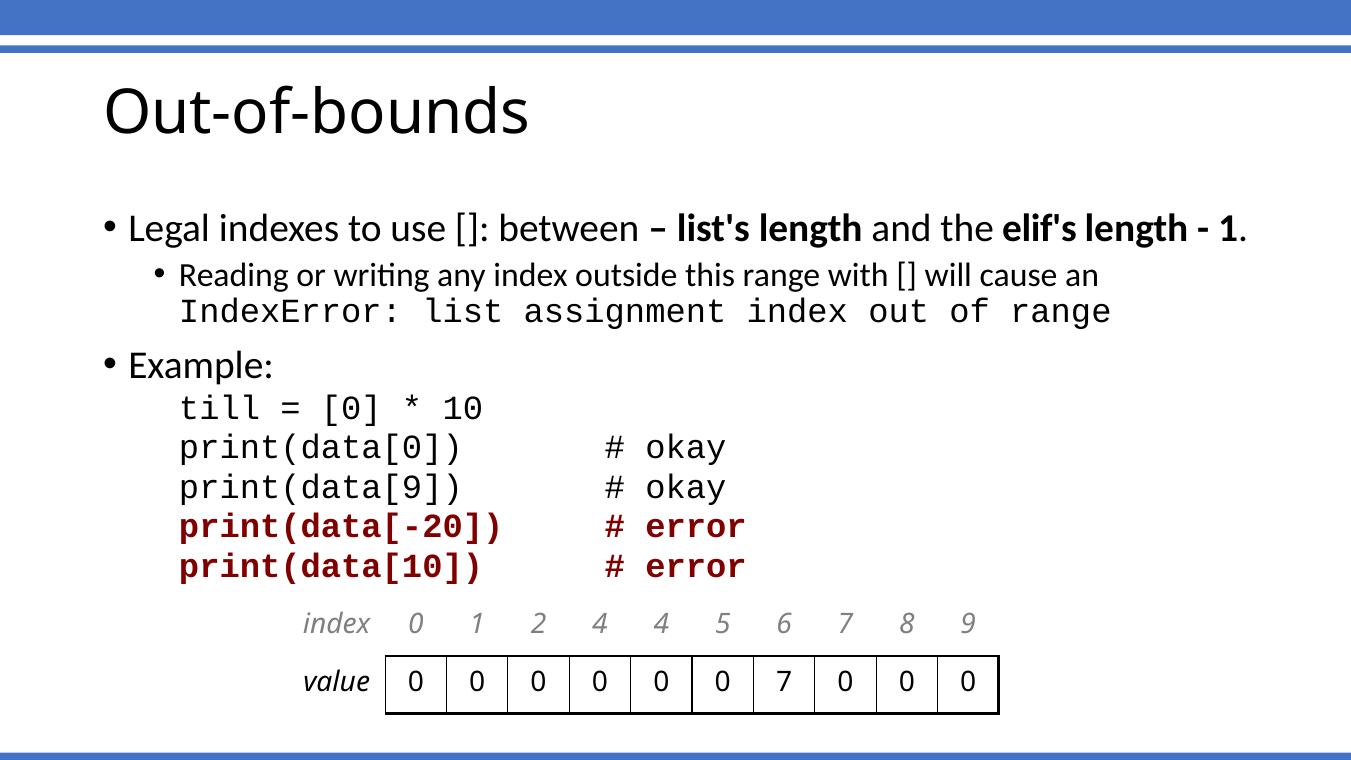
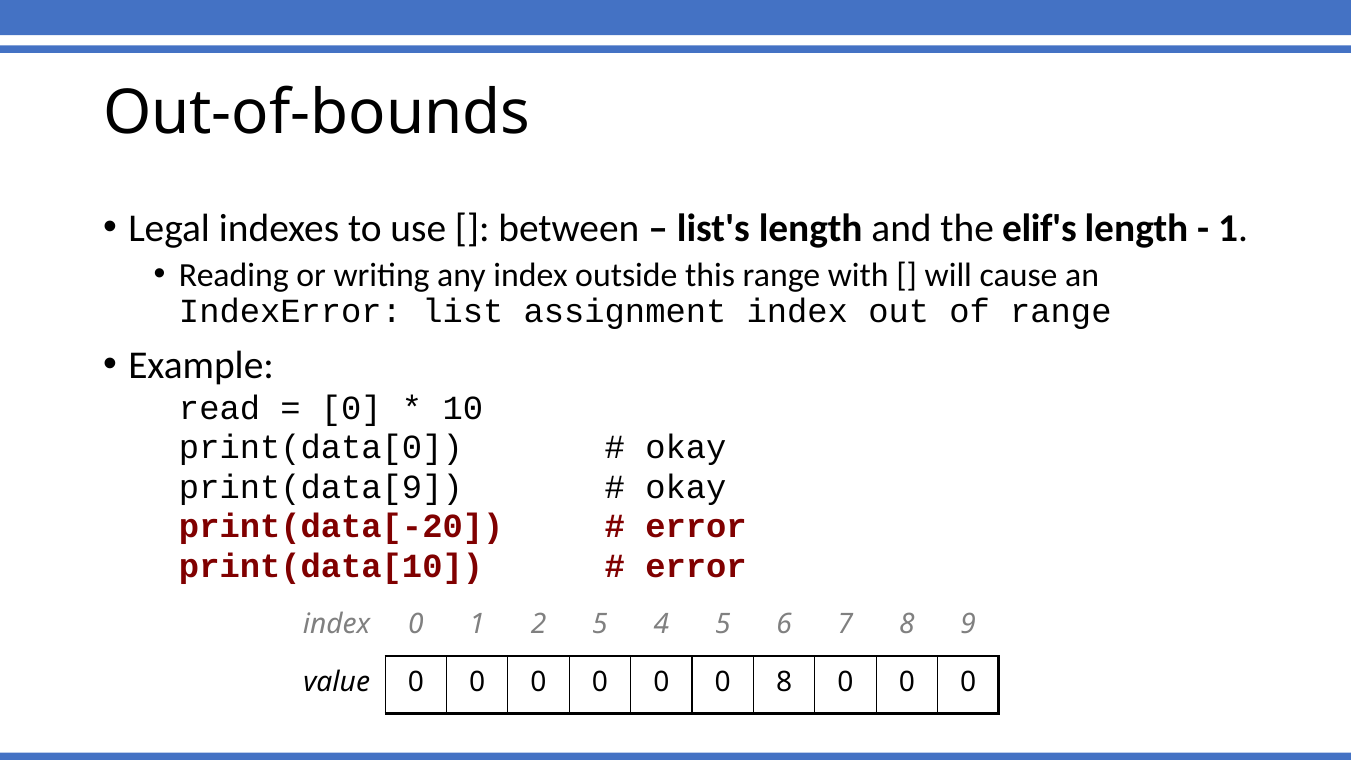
till: till -> read (220, 408)
2 4: 4 -> 5 (600, 624)
0 7: 7 -> 8 (784, 682)
